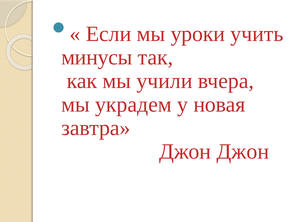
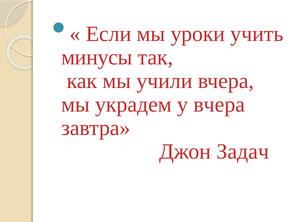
у новая: новая -> вчера (219, 104)
Джон Джон: Джон -> Задач (243, 152)
